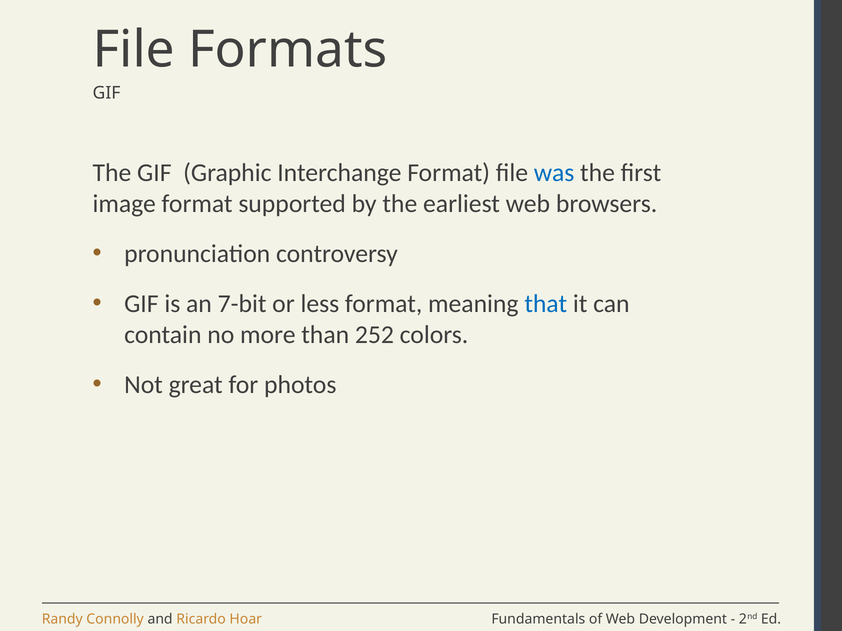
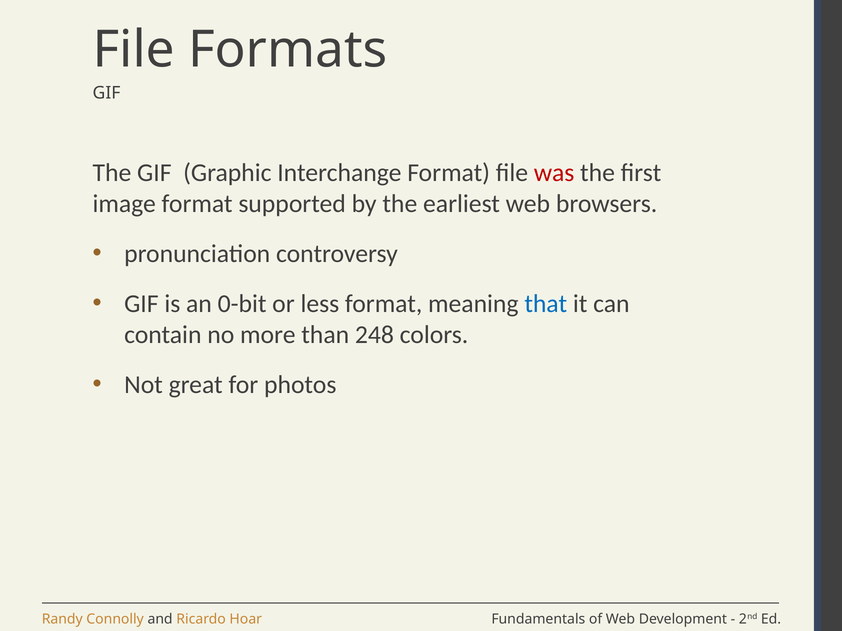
was colour: blue -> red (554, 173)
7-bit: 7-bit -> 0-bit (242, 304)
252: 252 -> 248 (374, 335)
